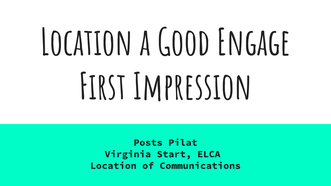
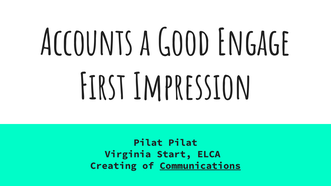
Location: Location -> Accounts (87, 43)
Posts: Posts -> Pilat (148, 143)
Location: Location -> Creating (113, 166)
Communications underline: none -> present (200, 166)
